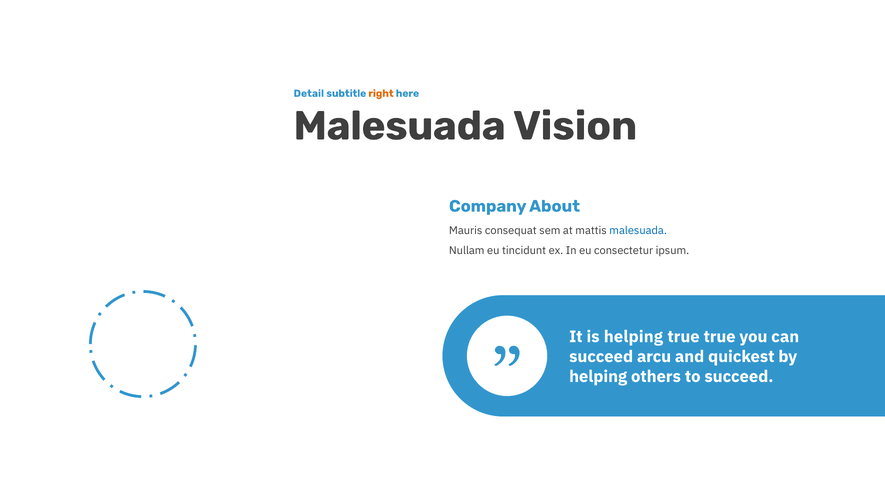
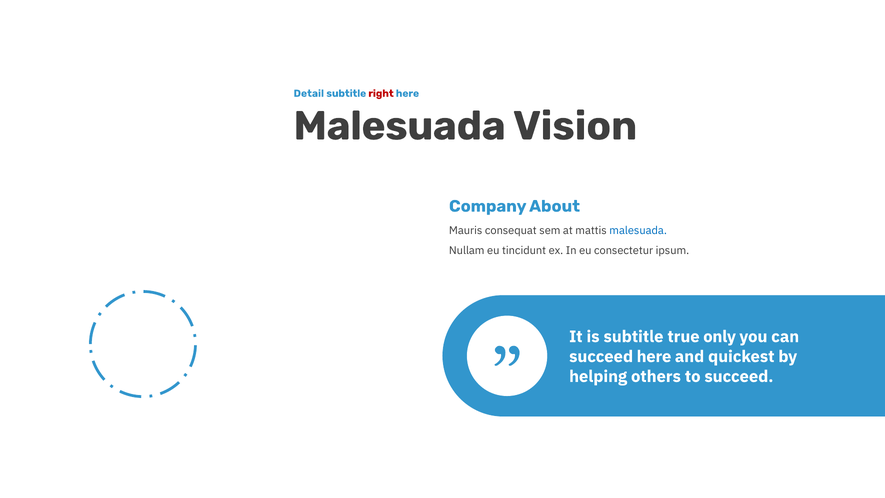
right colour: orange -> red (381, 93)
is helping: helping -> subtitle (633, 337)
true true: true -> only (720, 337)
succeed arcu: arcu -> here (654, 356)
